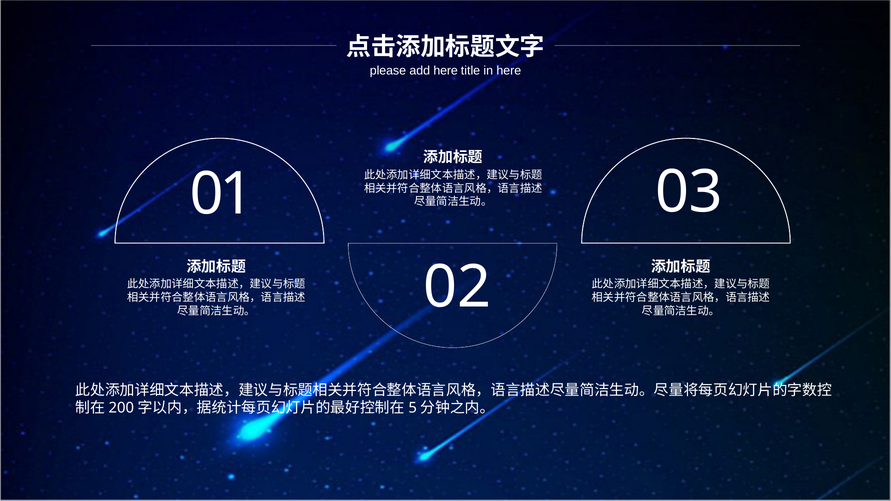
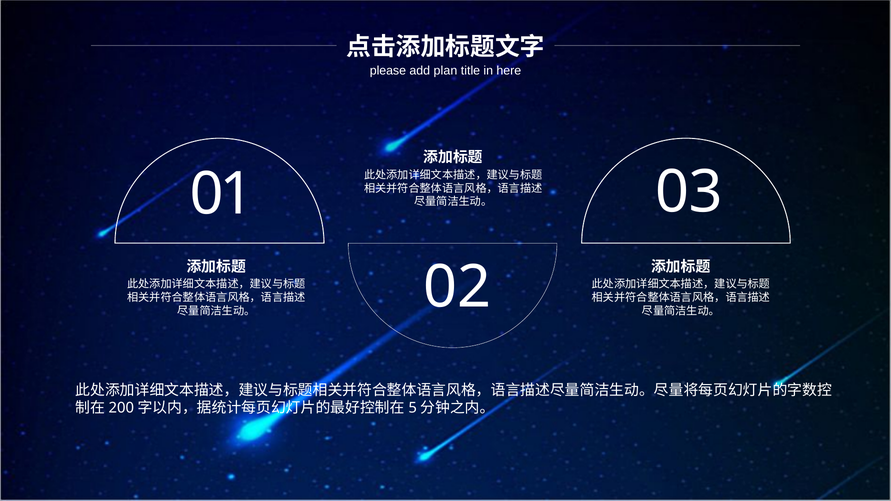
add here: here -> plan (445, 71)
